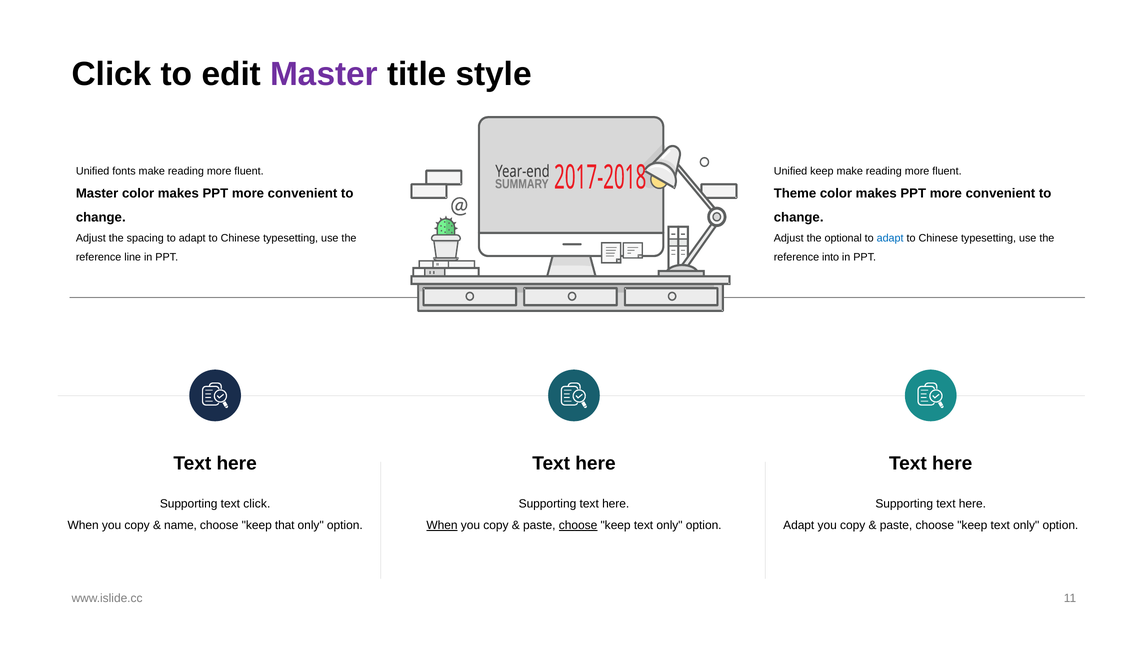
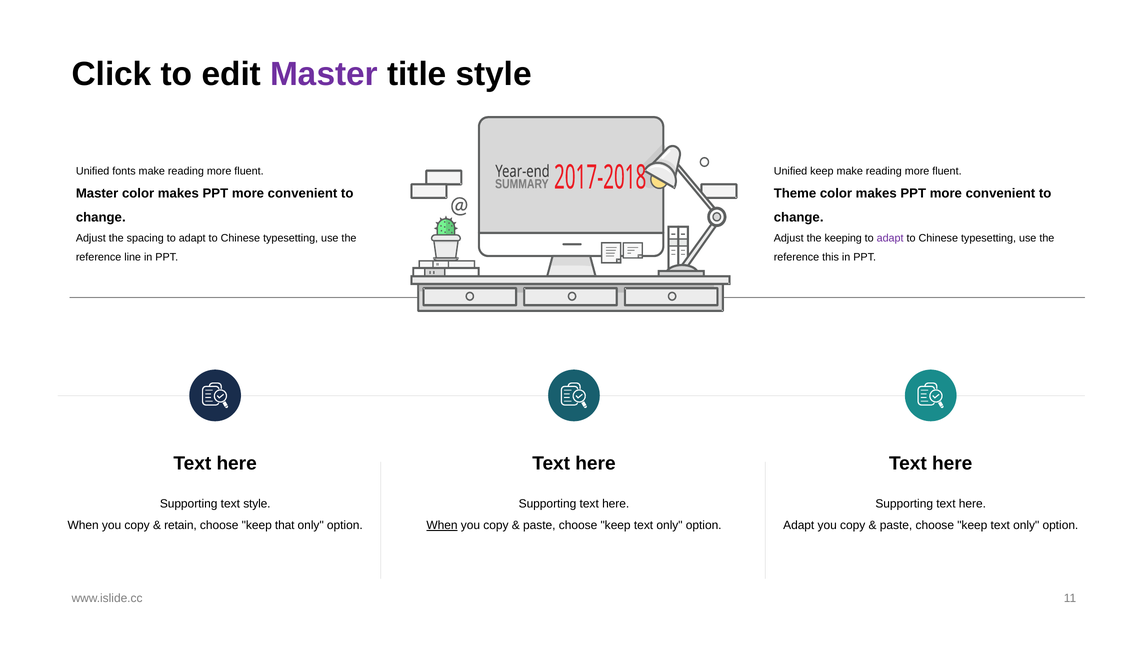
optional: optional -> keeping (843, 238)
adapt colour: blue -> purple (890, 238)
into: into -> this (831, 257)
text click: click -> style (257, 504)
name: name -> retain (180, 525)
choose underline: present -> none (578, 525)
